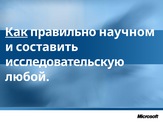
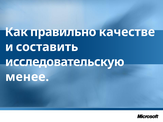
Как underline: present -> none (16, 32)
научном: научном -> качестве (127, 32)
любой: любой -> менее (27, 77)
